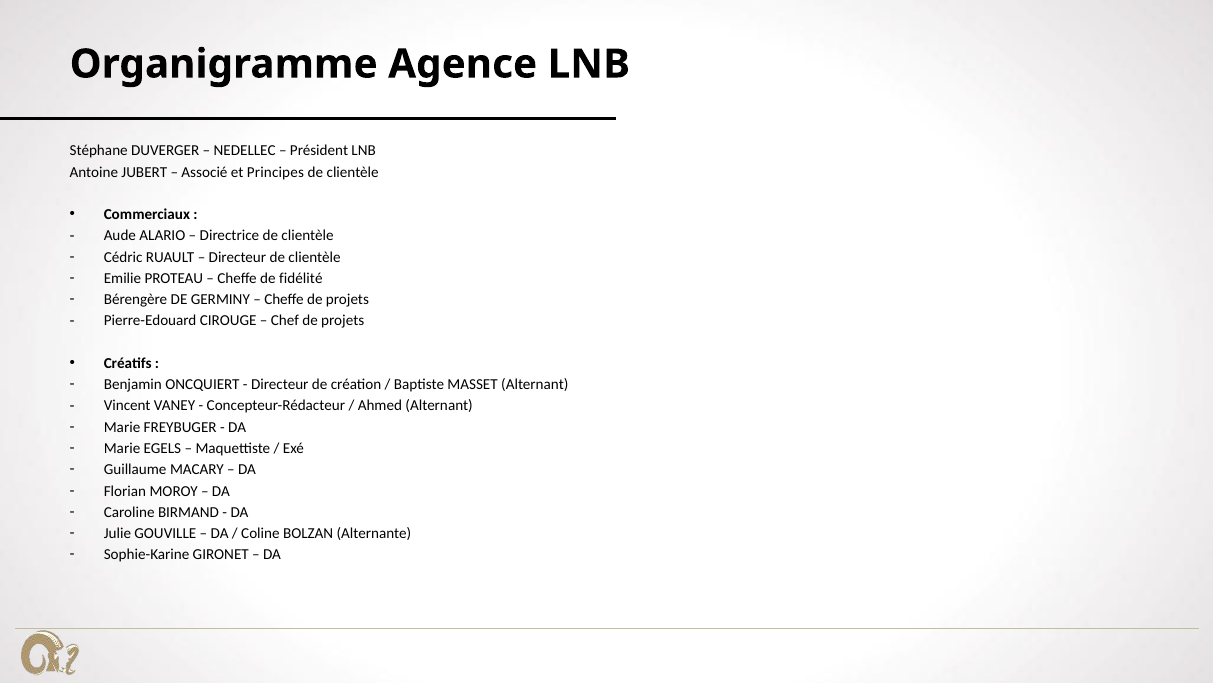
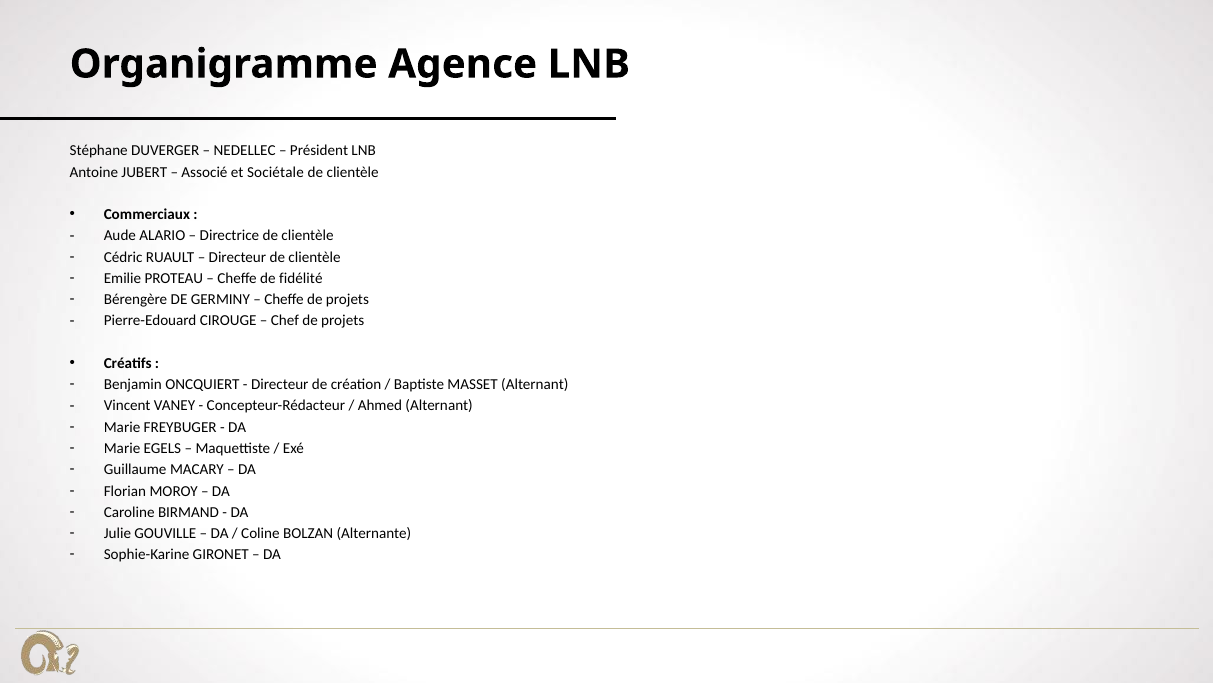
Principes: Principes -> Sociétale (275, 172)
